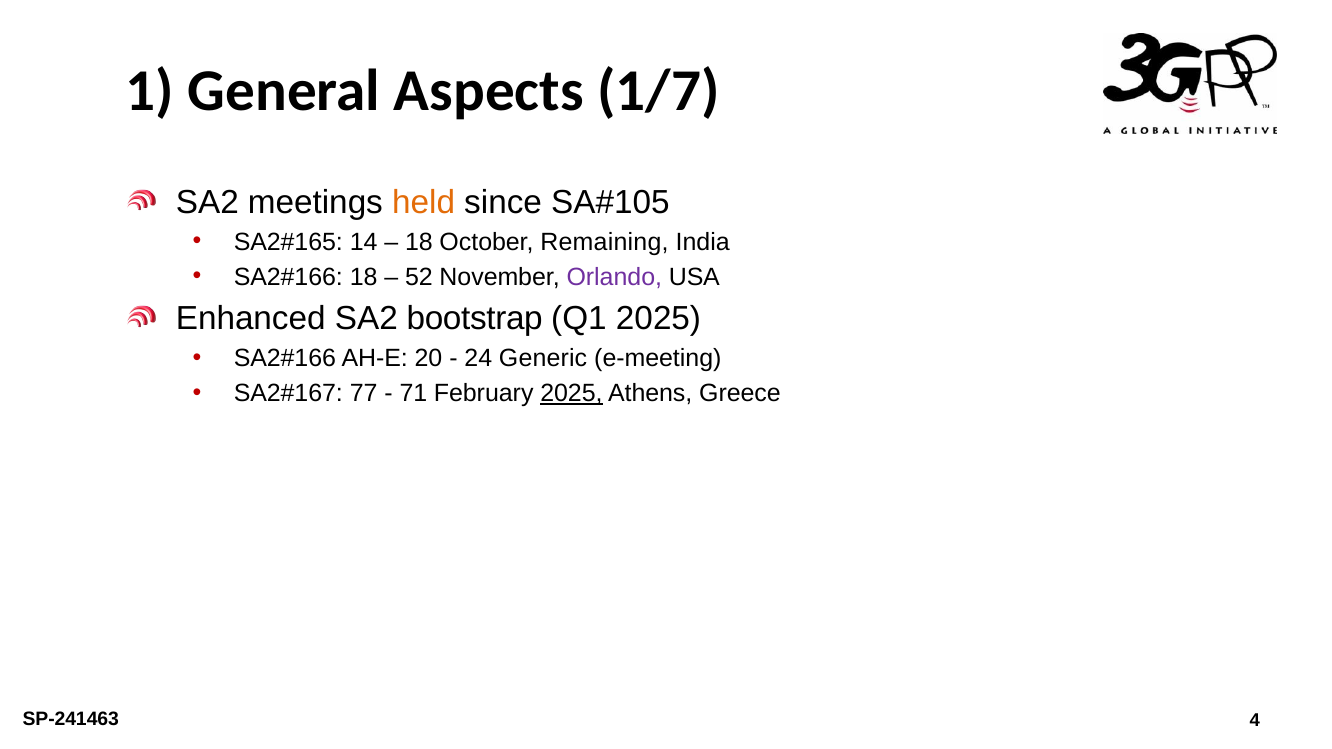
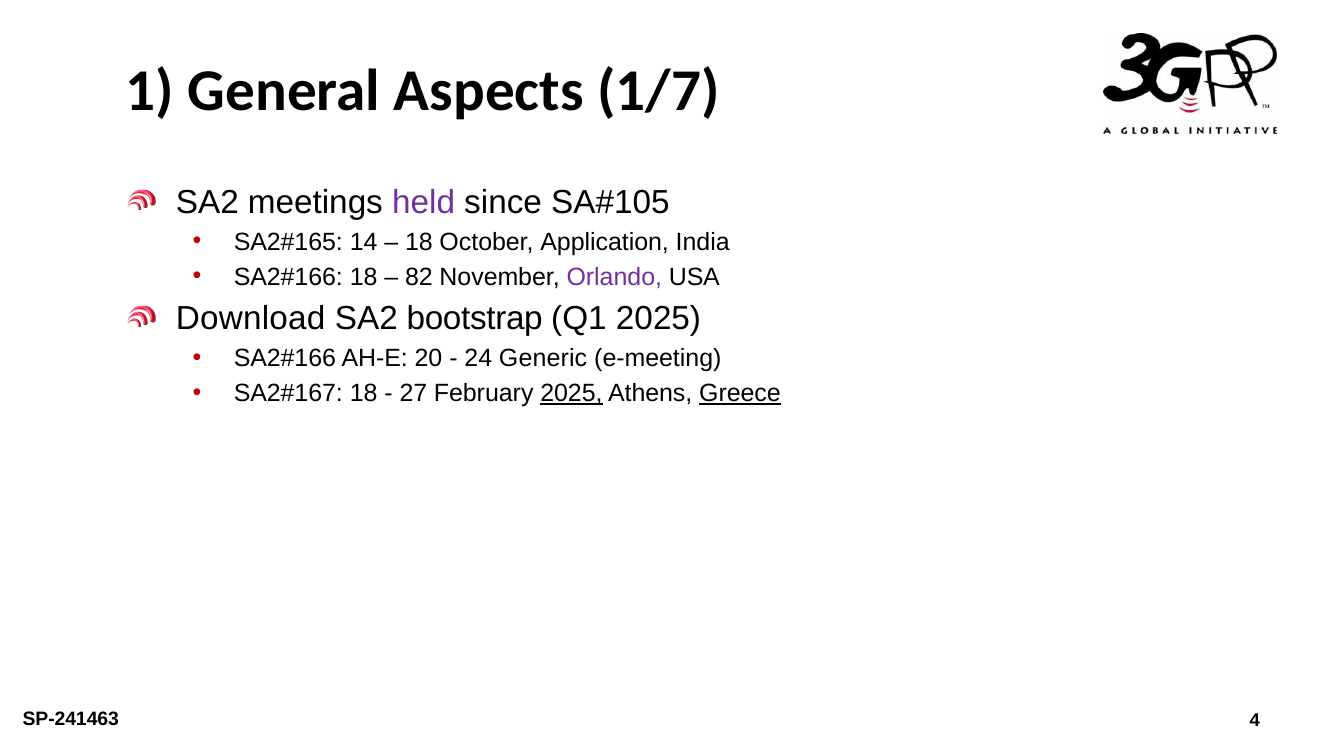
held colour: orange -> purple (424, 203)
Remaining: Remaining -> Application (605, 242)
52: 52 -> 82 (419, 277)
Enhanced: Enhanced -> Download (251, 319)
77: 77 -> 18 (364, 393)
71: 71 -> 27 (413, 393)
Greece underline: none -> present (740, 393)
